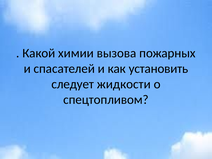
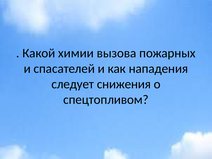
установить: установить -> нападения (158, 69)
жидкости: жидкости -> снижения (124, 84)
